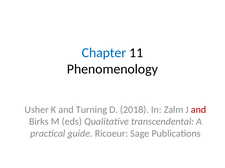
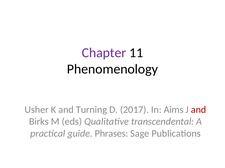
Chapter colour: blue -> purple (104, 53)
2018: 2018 -> 2017 (134, 110)
Zalm: Zalm -> Aims (174, 110)
Ricoeur: Ricoeur -> Phrases (111, 134)
